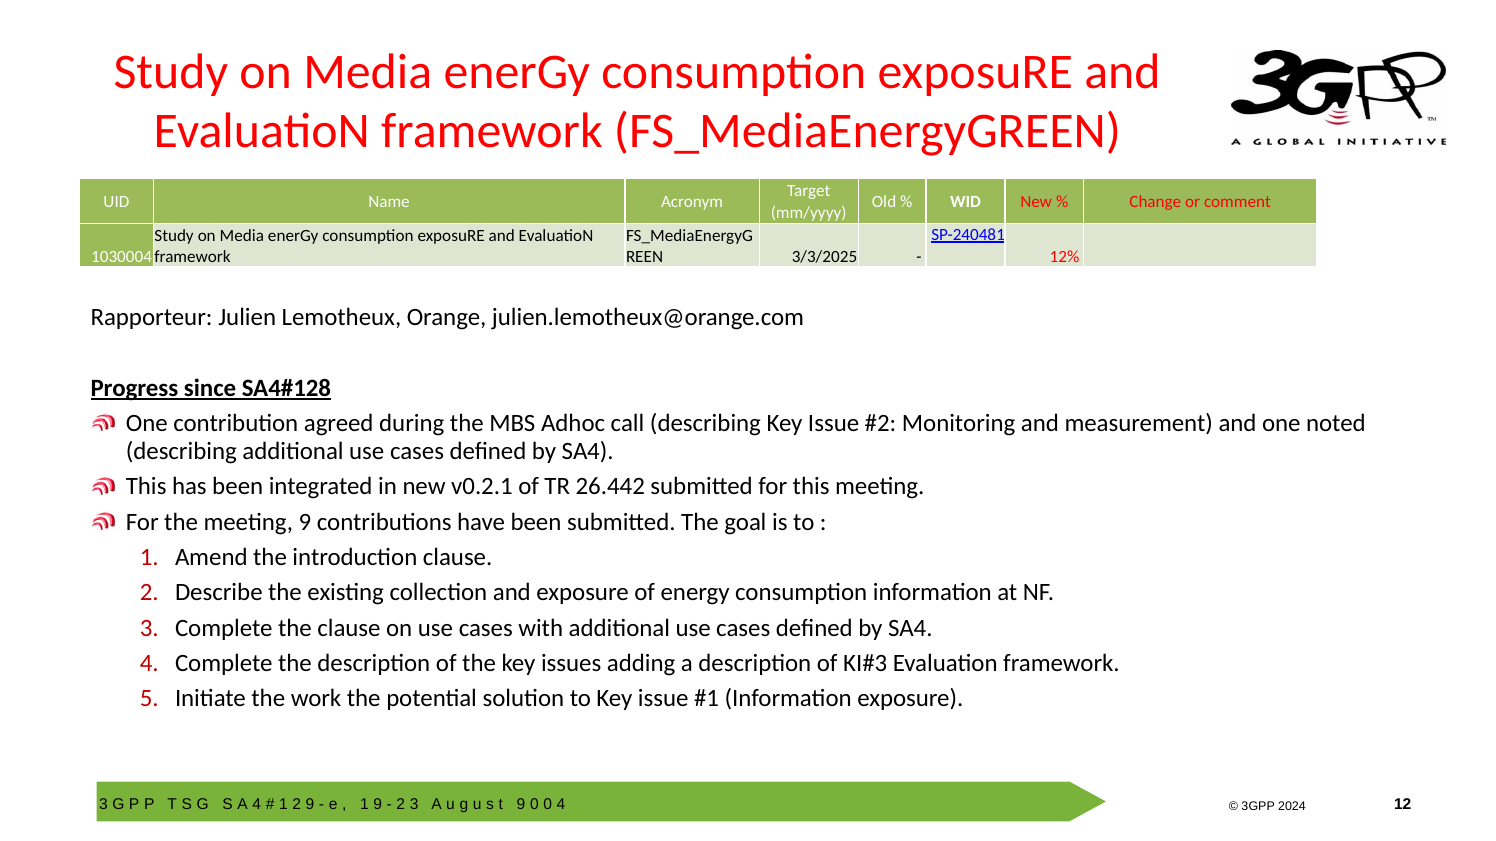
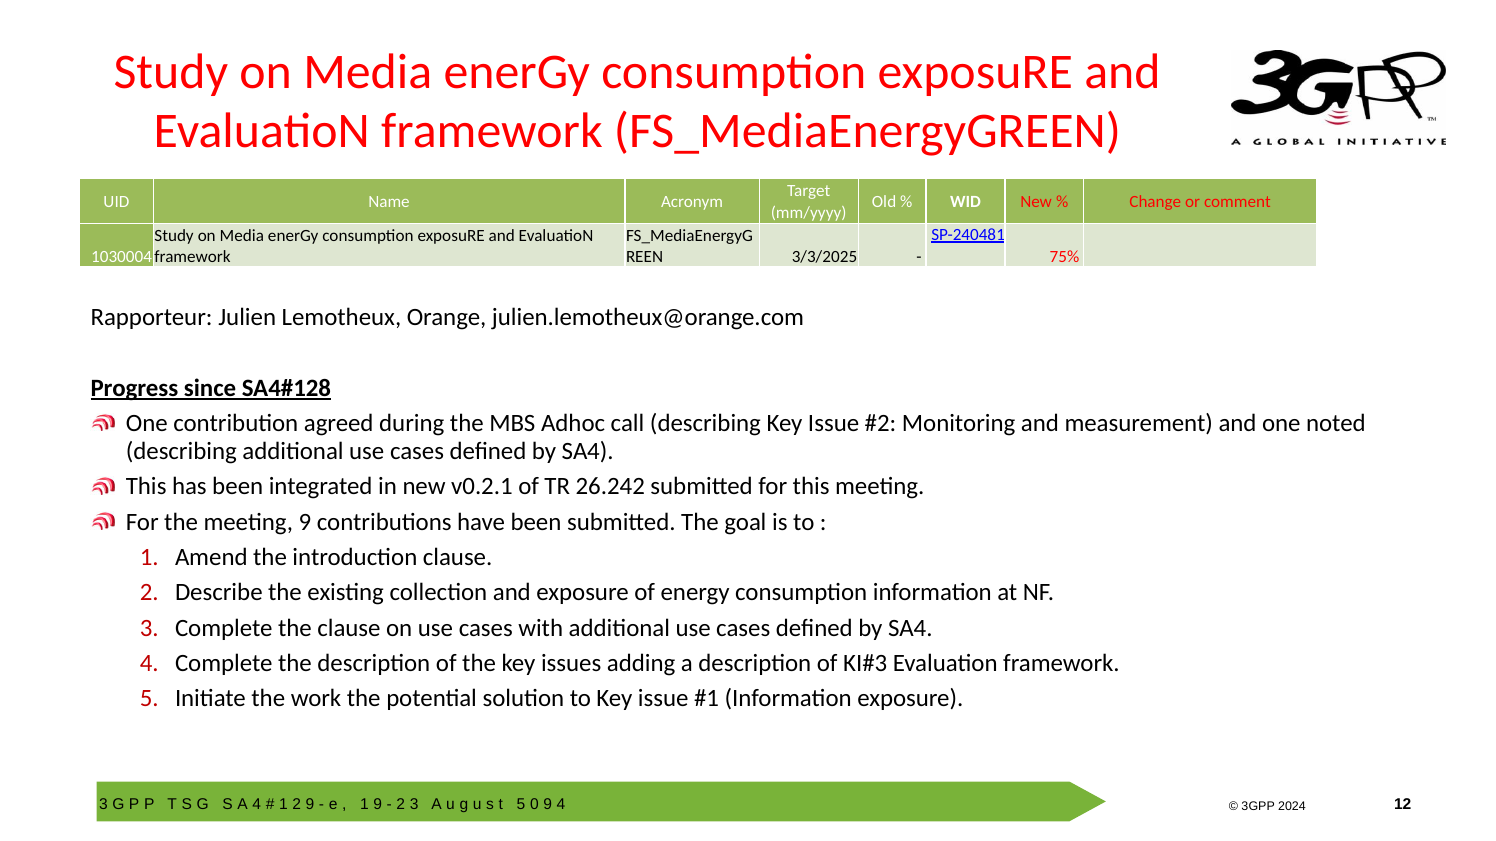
12%: 12% -> 75% (1064, 257)
26.442: 26.442 -> 26.242 (610, 487)
9: 9 -> 5 (521, 805)
0: 0 -> 9 (548, 805)
